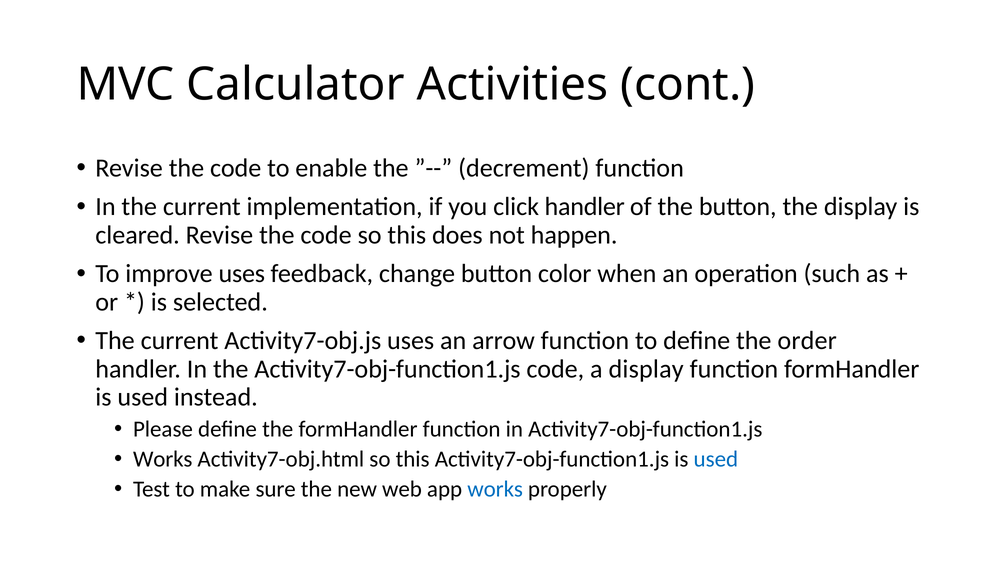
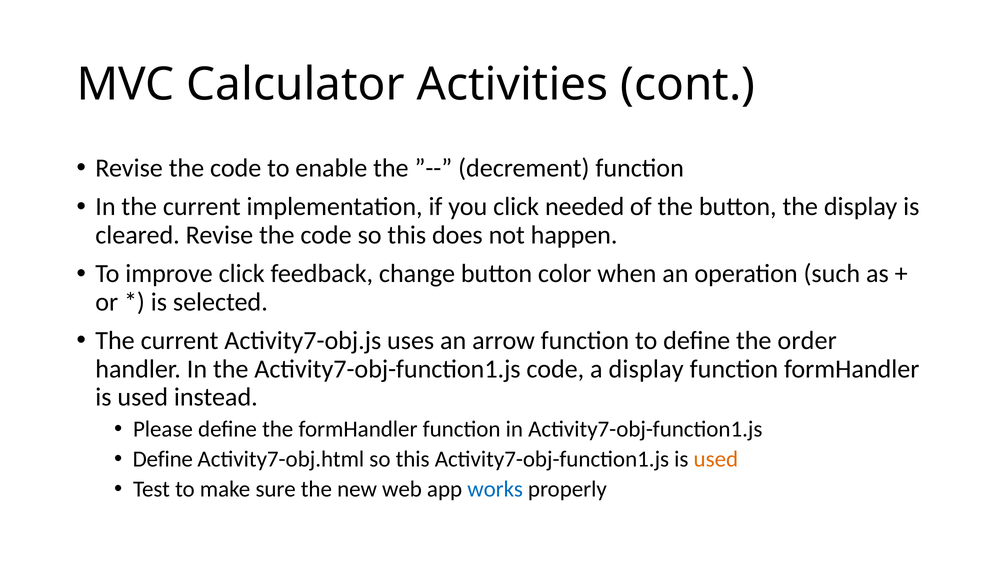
click handler: handler -> needed (585, 207)
improve uses: uses -> click (242, 274)
Works: Works -> Define (163, 459)
used colour: blue -> orange (716, 459)
